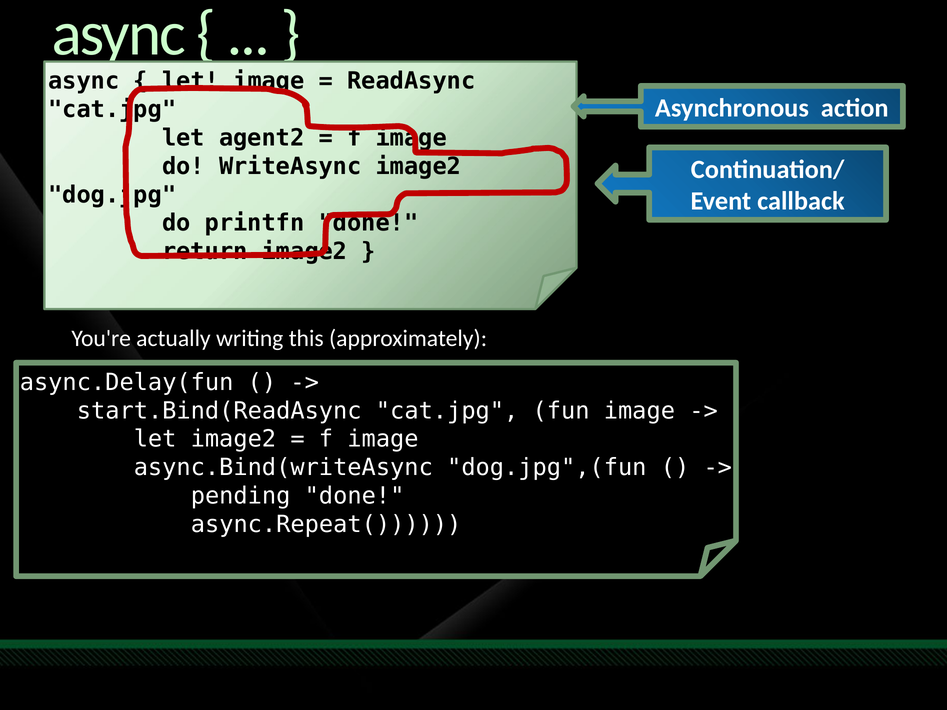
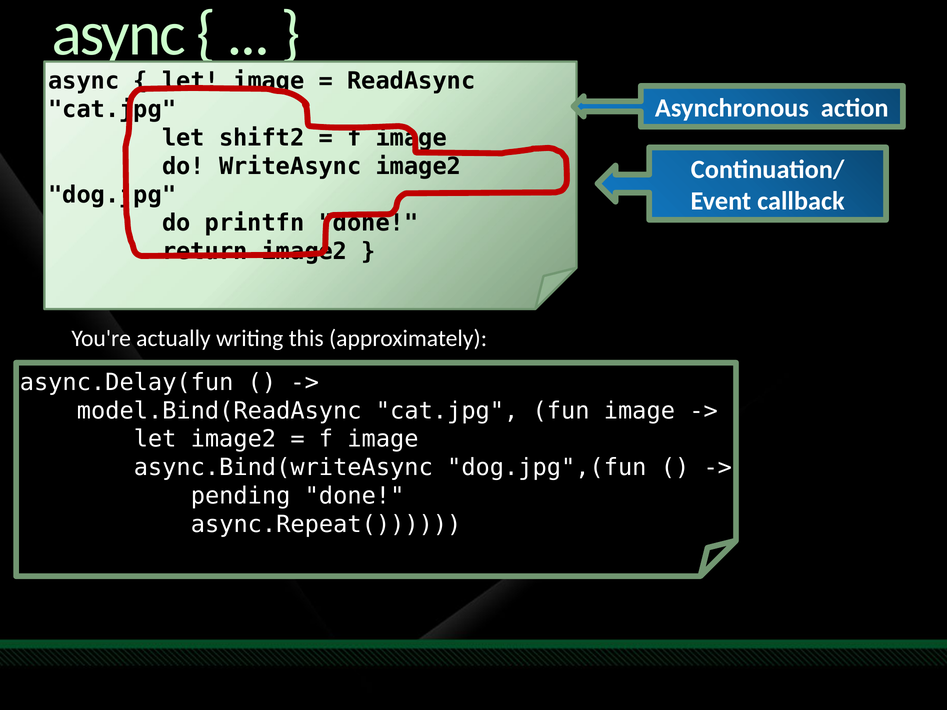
agent2: agent2 -> shift2 (262, 138)
start.Bind(ReadAsync: start.Bind(ReadAsync -> model.Bind(ReadAsync (219, 411)
